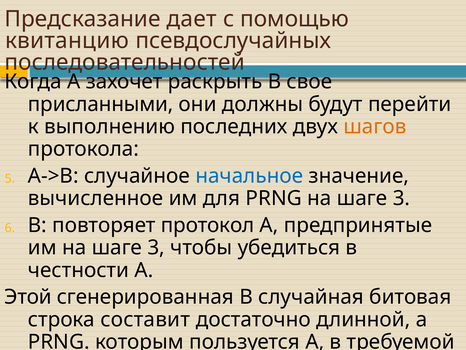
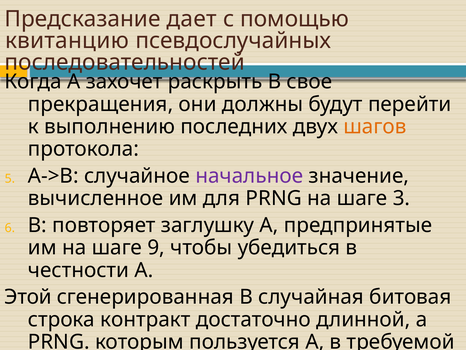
присланными: присланными -> прекращения (101, 104)
начальное colour: blue -> purple (249, 176)
протокол: протокол -> заглушку (208, 225)
им на шаге 3: 3 -> 9 (156, 247)
составит: составит -> контракт (145, 319)
